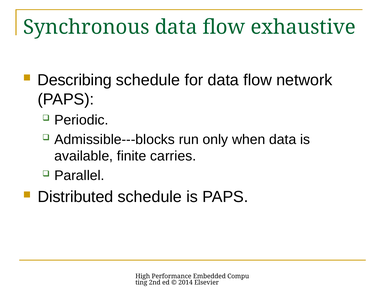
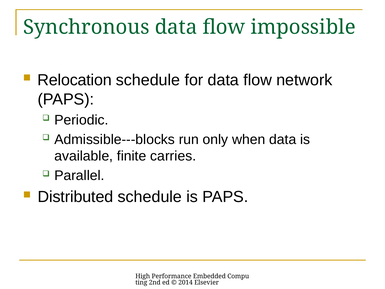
exhaustive: exhaustive -> impossible (303, 27)
Describing: Describing -> Relocation (75, 80)
